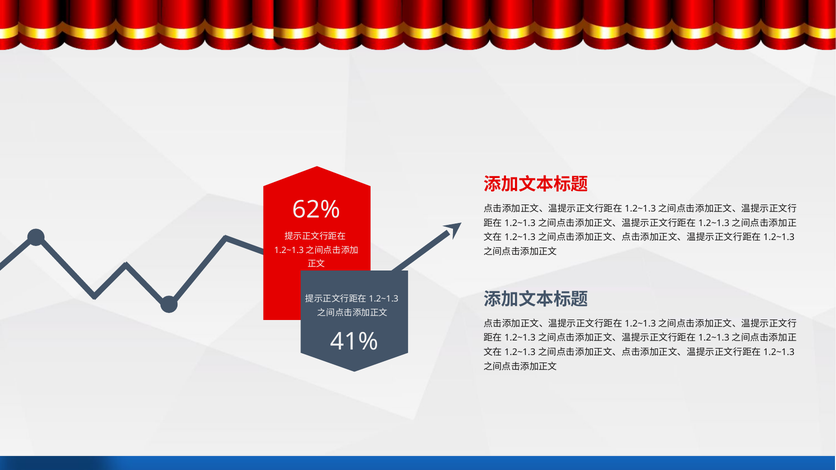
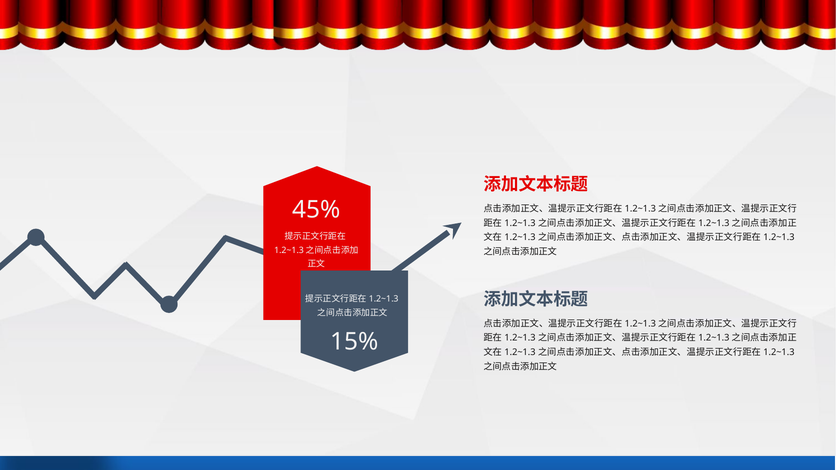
62%: 62% -> 45% (316, 210)
41%: 41% -> 15% (354, 342)
